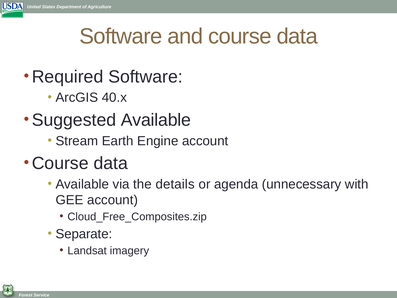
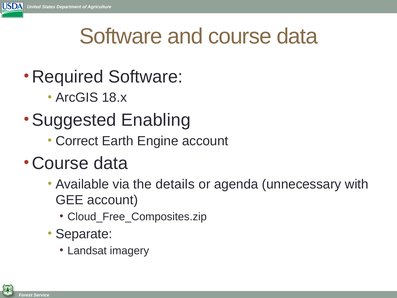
40.x: 40.x -> 18.x (114, 98)
Suggested Available: Available -> Enabling (156, 120)
Stream: Stream -> Correct (77, 141)
